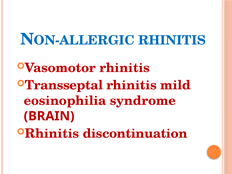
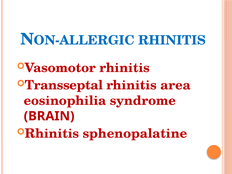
mild: mild -> area (175, 85)
discontinuation: discontinuation -> sphenopalatine (135, 133)
